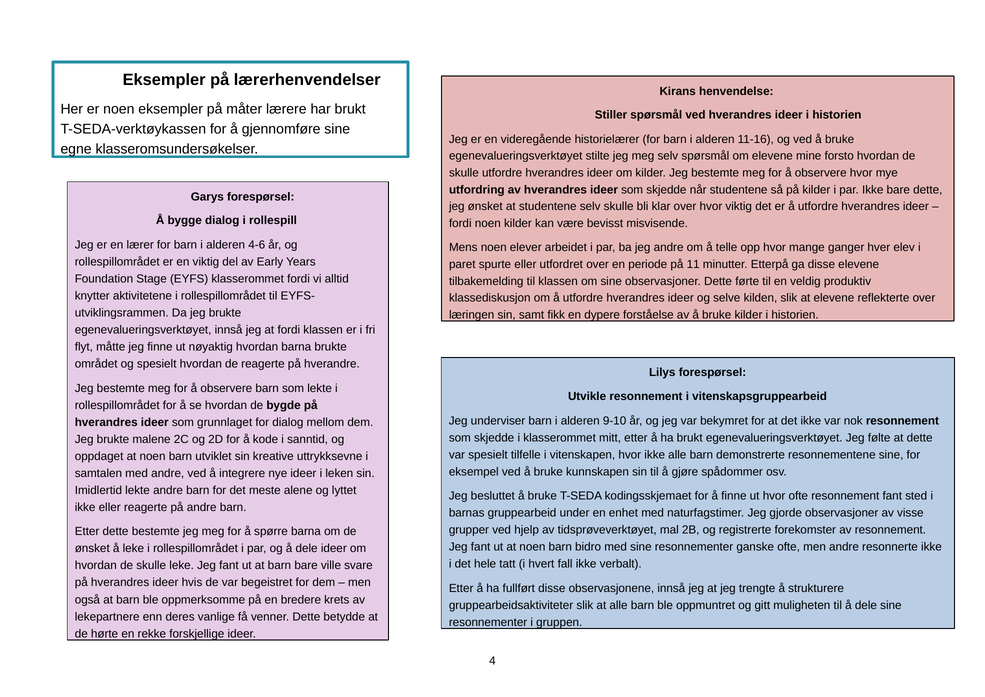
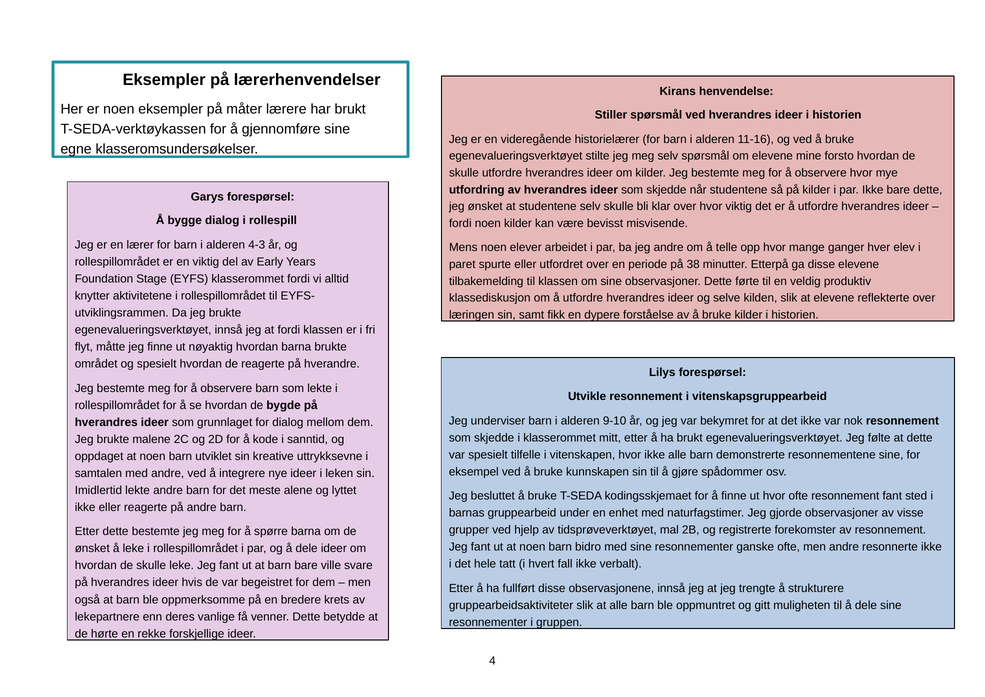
4-6: 4-6 -> 4-3 (257, 245)
11: 11 -> 38 (693, 264)
